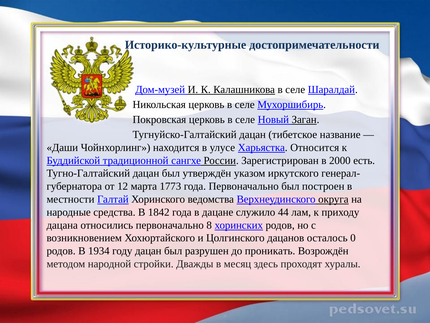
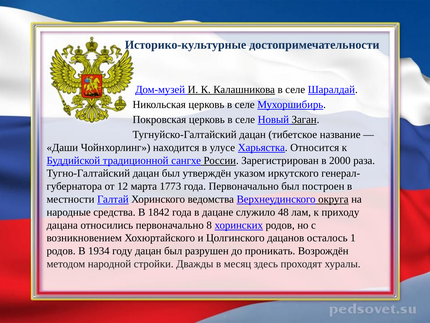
есть: есть -> раза (364, 160)
44: 44 -> 48 (283, 212)
0: 0 -> 1 (353, 238)
